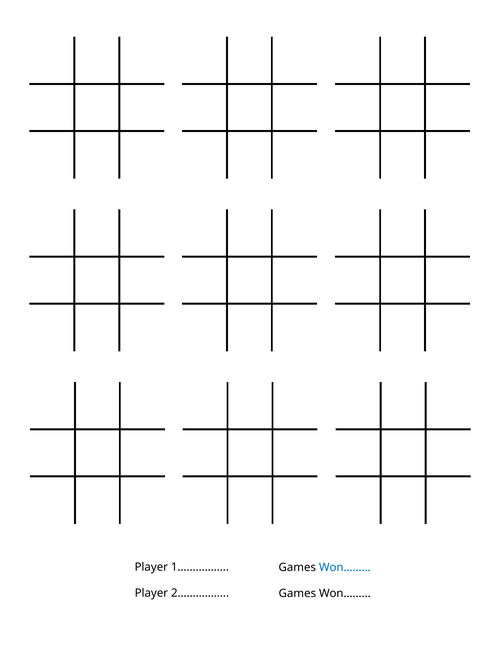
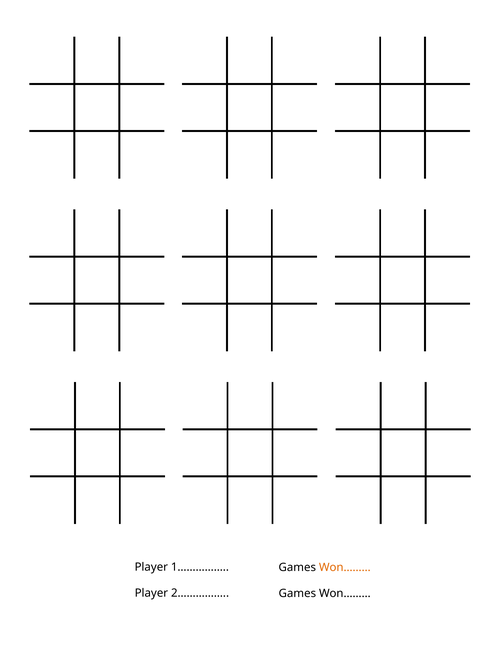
Won……… colour: blue -> orange (345, 567)
